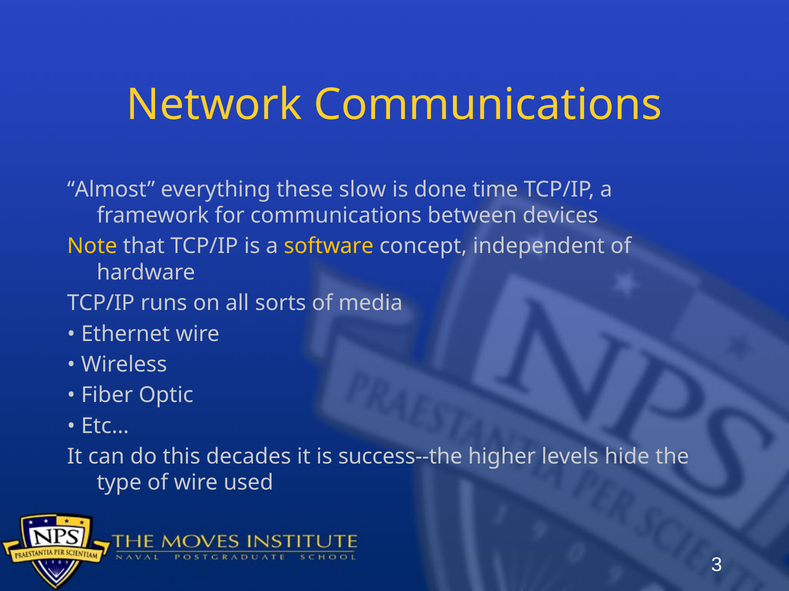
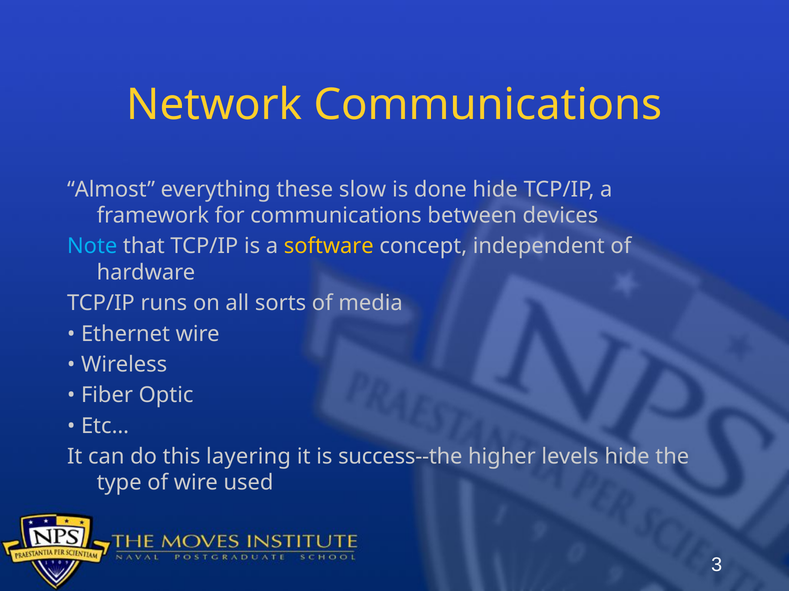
done time: time -> hide (495, 190)
Note colour: yellow -> light blue (92, 247)
decades: decades -> layering (249, 457)
